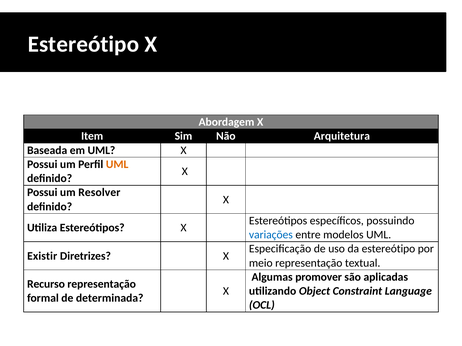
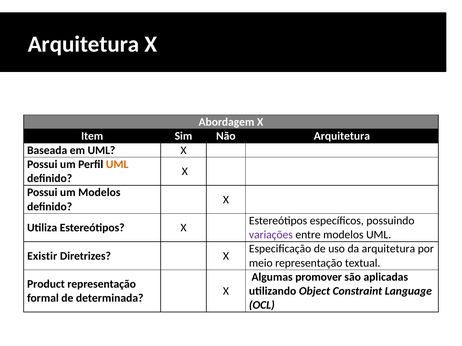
Estereótipo: Estereótipo -> Arquitetura (84, 44)
um Resolver: Resolver -> Modelos (99, 193)
variações colour: blue -> purple (271, 235)
da estereótipo: estereótipo -> arquitetura (388, 249)
Recurso: Recurso -> Product (46, 284)
